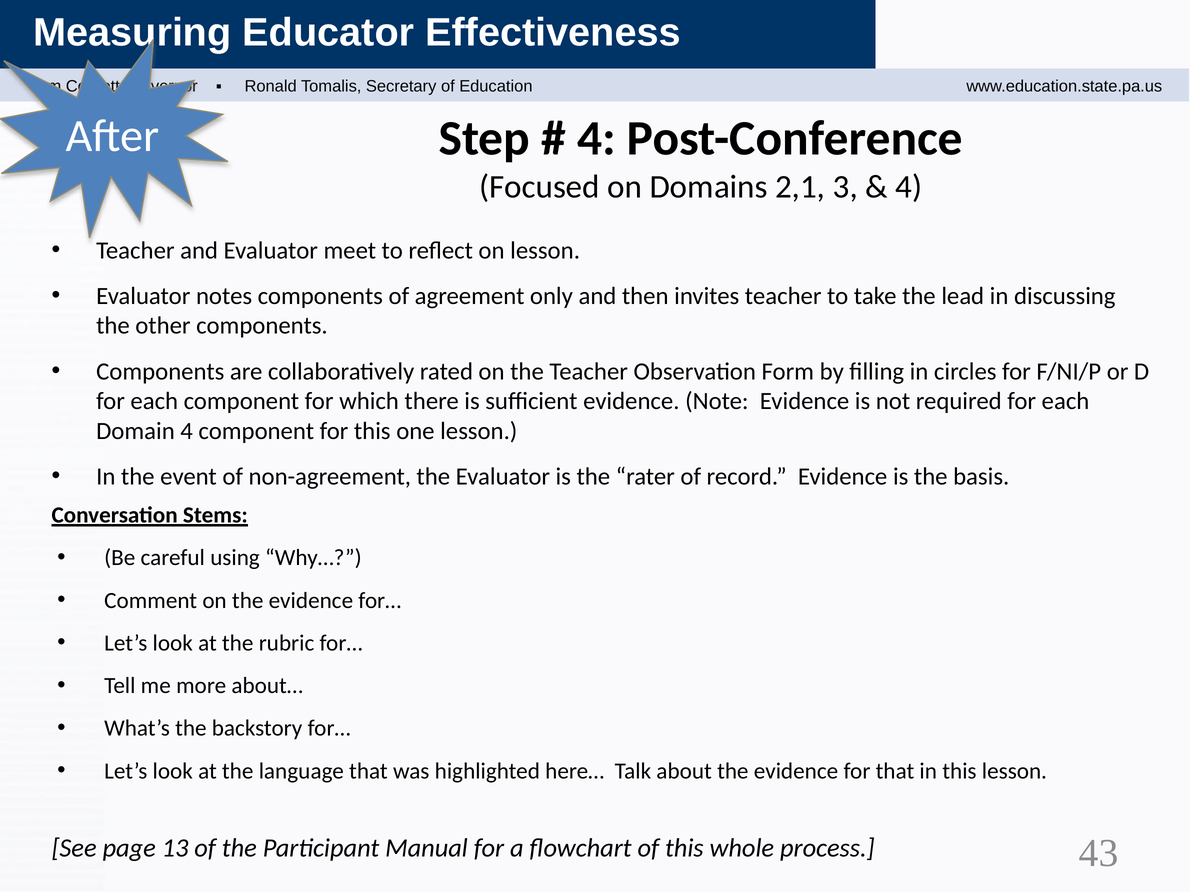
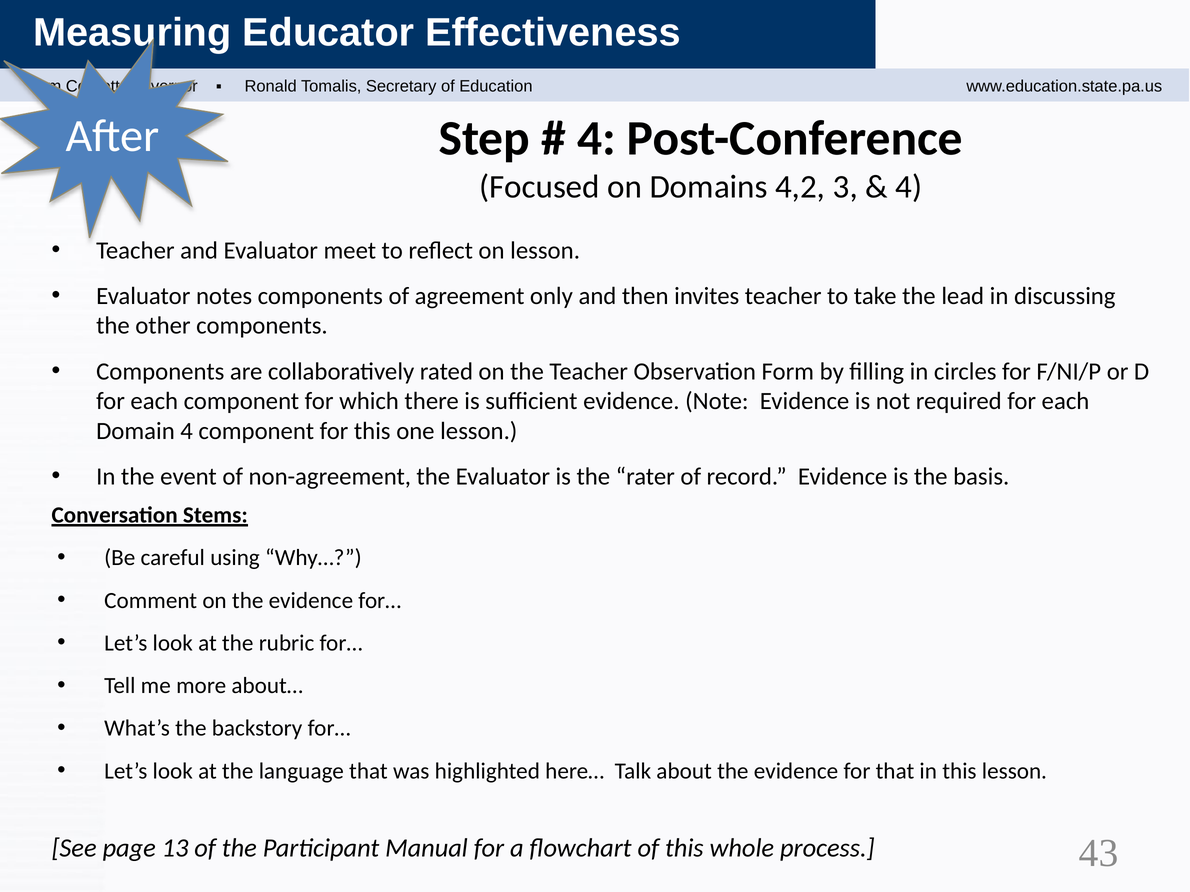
2,1: 2,1 -> 4,2 (800, 187)
